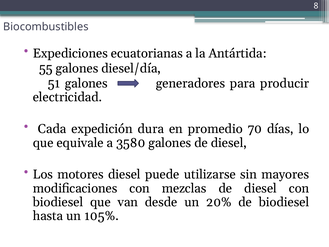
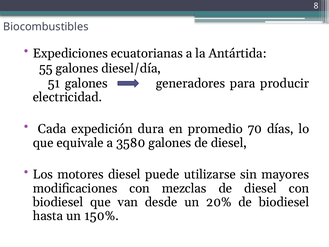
105%: 105% -> 150% (102, 216)
